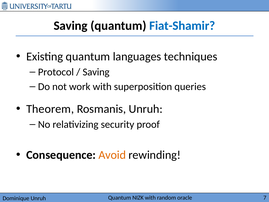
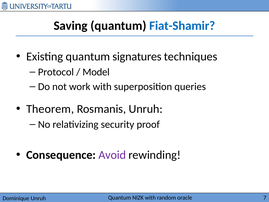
languages: languages -> signatures (137, 56)
Saving: Saving -> Model (96, 72)
Avoid colour: orange -> purple (112, 155)
